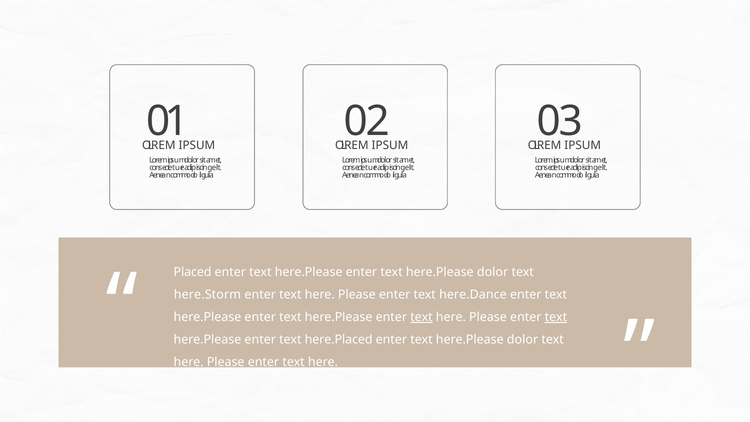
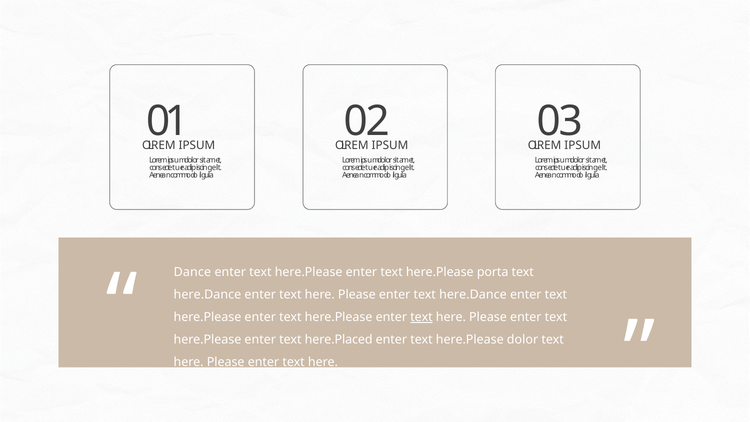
Placed: Placed -> Dance (192, 272)
dolor: dolor -> porta (493, 272)
here.Storm: here.Storm -> here.Dance (207, 295)
text underline: present -> none (556, 317)
